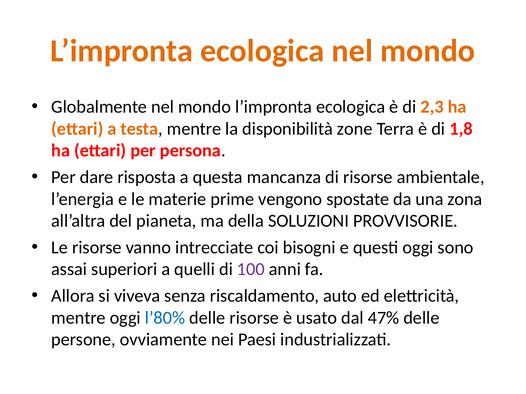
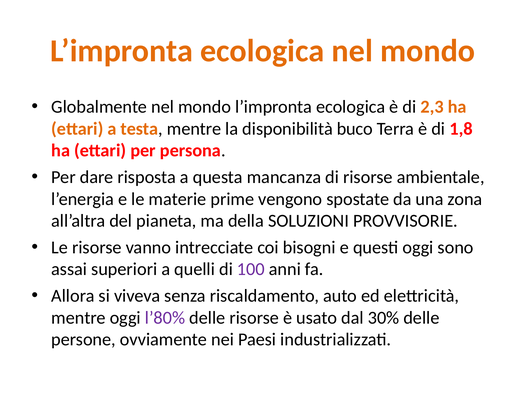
zone: zone -> buco (355, 129)
l’80% colour: blue -> purple (165, 318)
47%: 47% -> 30% (384, 318)
